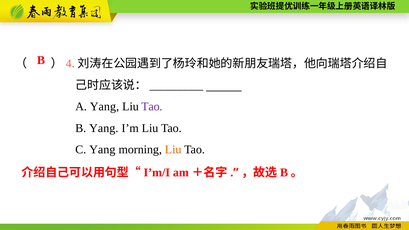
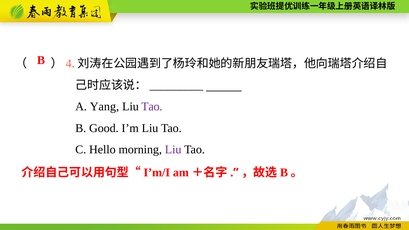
B Yang: Yang -> Good (104, 128)
C Yang: Yang -> Hello (102, 150)
Liu colour: orange -> purple (173, 150)
